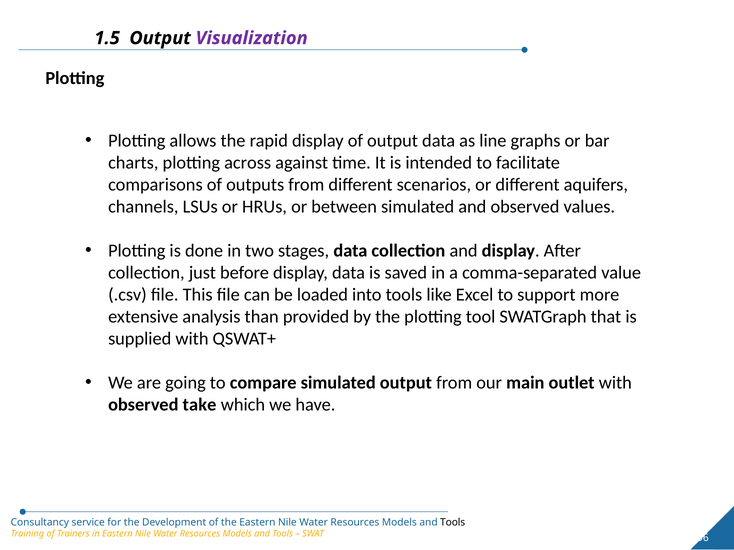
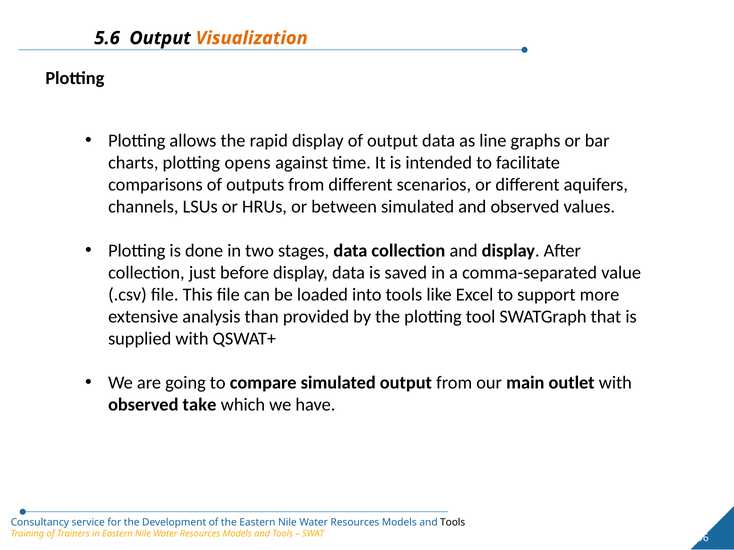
1.5: 1.5 -> 5.6 (107, 38)
Visualization colour: purple -> orange (252, 38)
across: across -> opens (248, 163)
